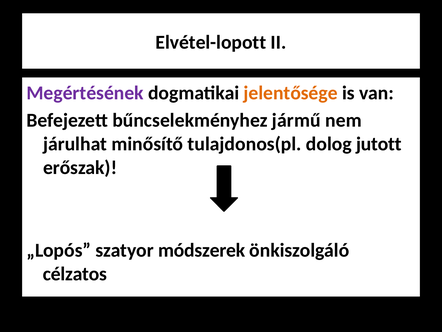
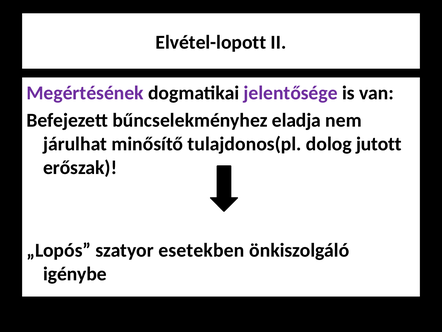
jelentősége colour: orange -> purple (291, 93)
jármű: jármű -> eladja (296, 120)
módszerek: módszerek -> esetekben (201, 250)
célzatos: célzatos -> igénybe (75, 274)
